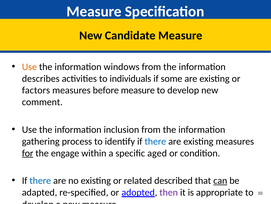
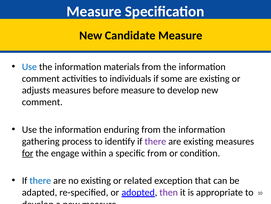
Use colour: orange -> blue (29, 67)
windows: windows -> materials (122, 67)
describes: describes -> comment (41, 78)
factors: factors -> adjusts (36, 90)
inclusion: inclusion -> enduring (121, 129)
there colour: blue -> purple (155, 141)
specific aged: aged -> from (157, 153)
described: described -> exception (173, 180)
can underline: present -> none (220, 180)
